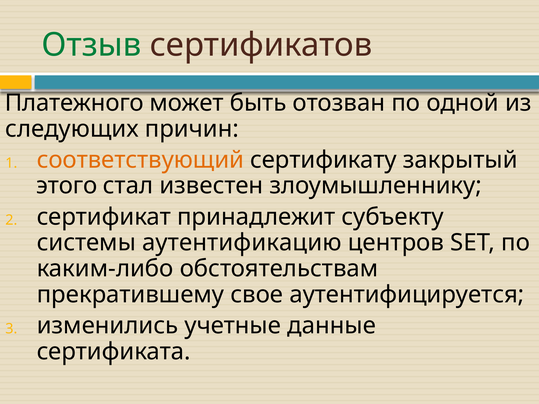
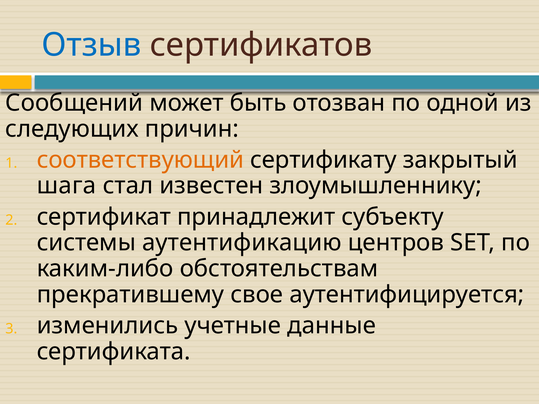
Отзыв colour: green -> blue (91, 45)
Платежного: Платежного -> Сообщений (74, 103)
этого: этого -> шага (67, 186)
